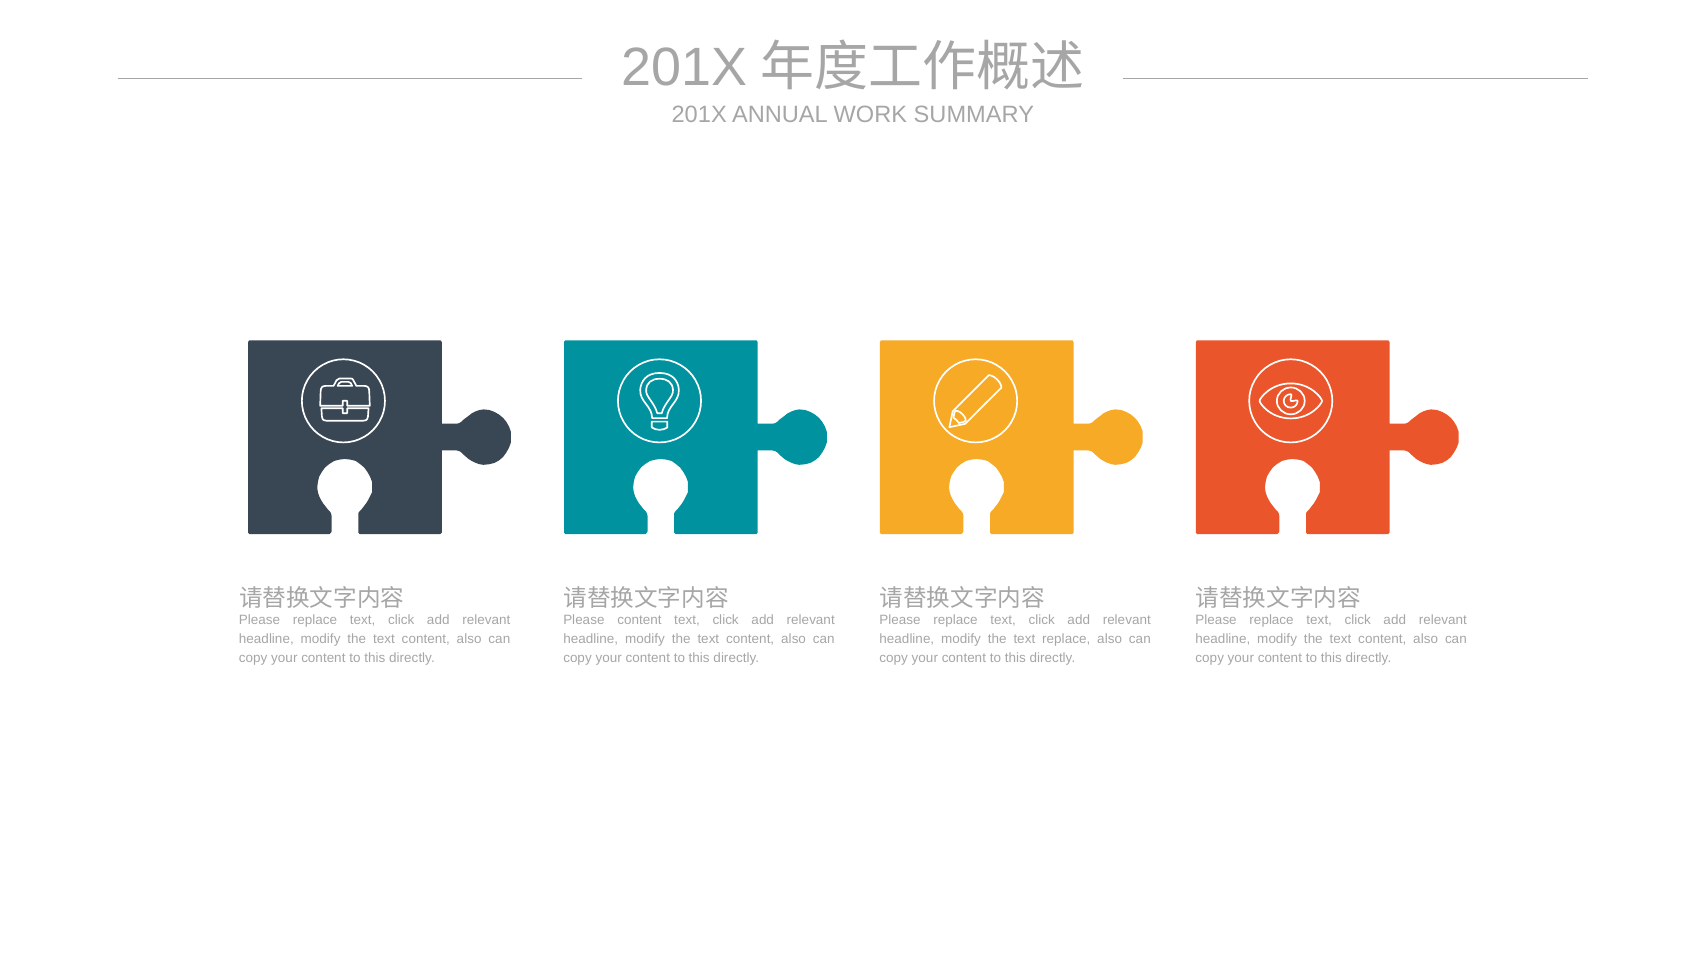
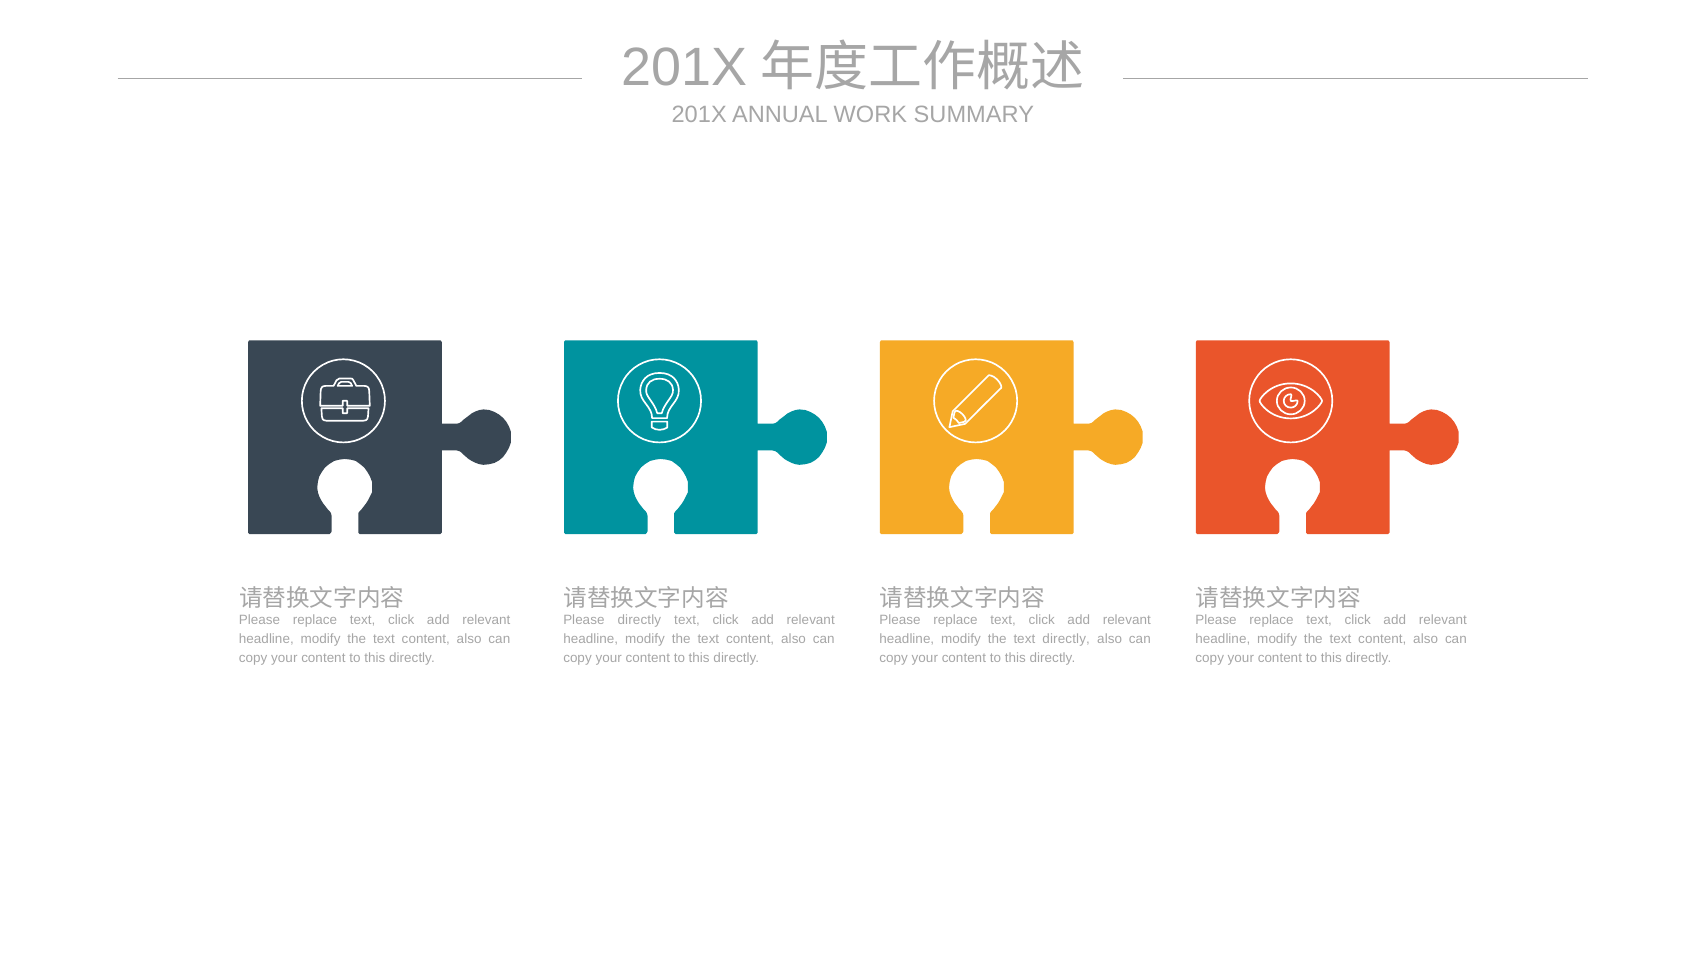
Please content: content -> directly (639, 619)
text replace: replace -> directly (1066, 639)
